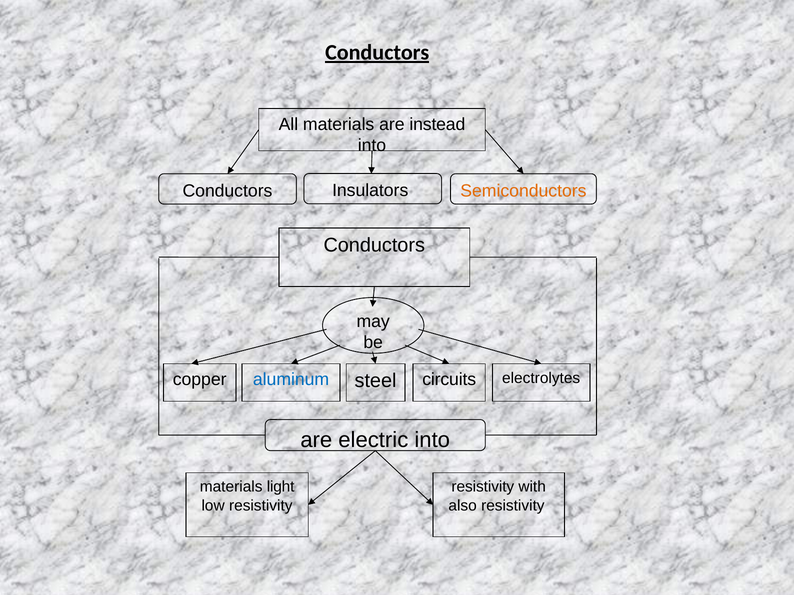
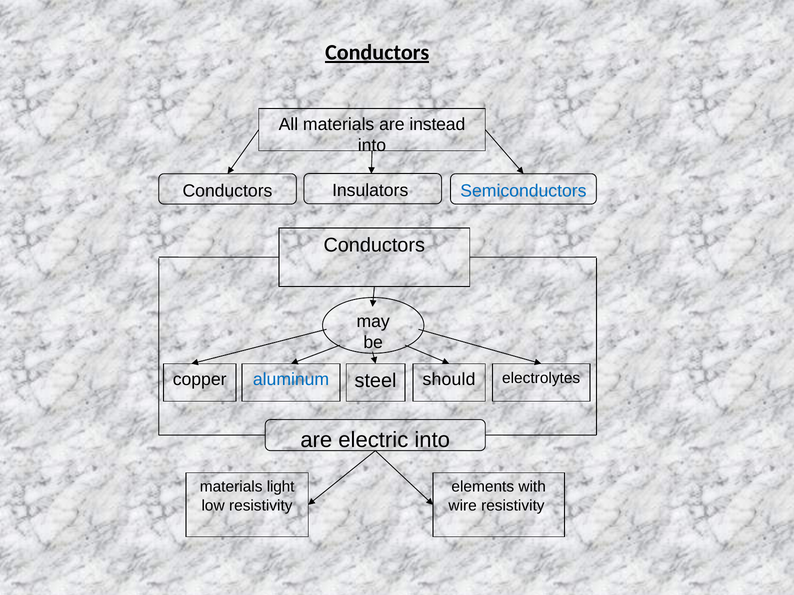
Semiconductors colour: orange -> blue (523, 191)
circuits: circuits -> should (449, 380)
resistivity: resistivity -> elements (483, 487)
also: also -> wire (463, 506)
